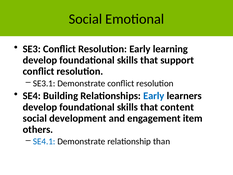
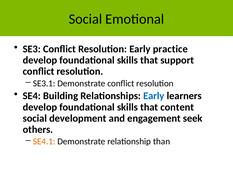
learning: learning -> practice (170, 49)
item: item -> seek (193, 118)
SE4.1 colour: blue -> orange (44, 141)
